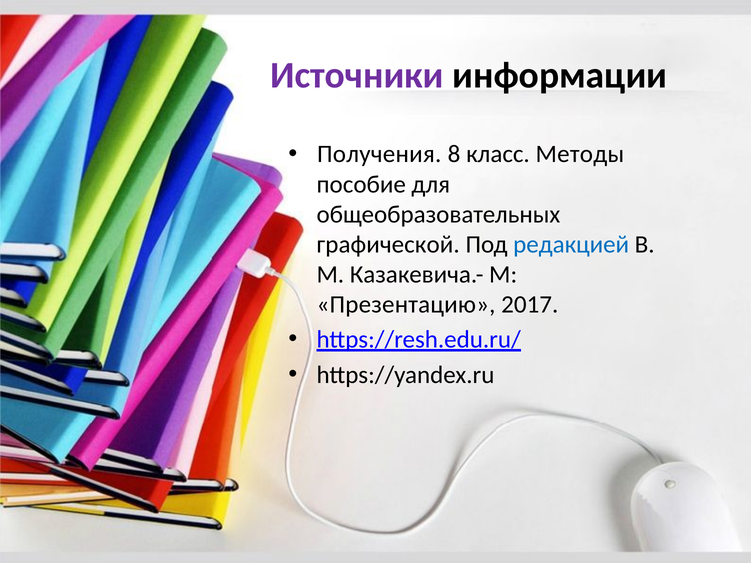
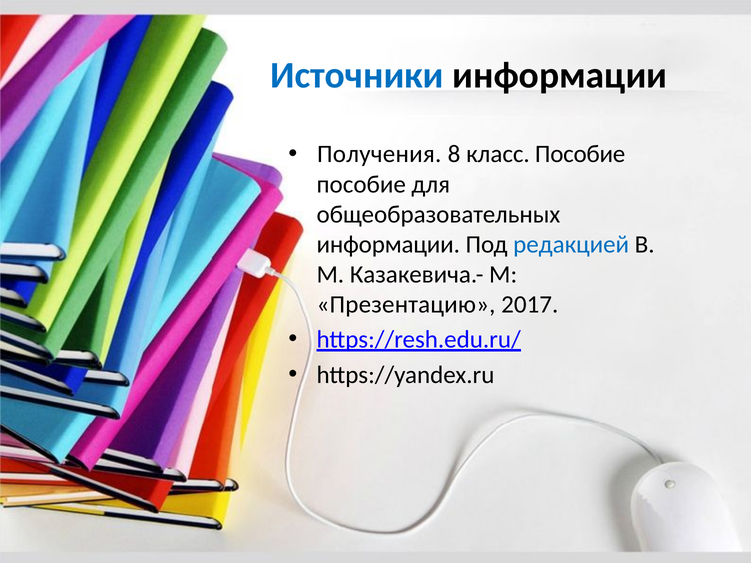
Источники colour: purple -> blue (357, 75)
класс Методы: Методы -> Пособие (580, 154)
графической: графической -> информации (388, 244)
